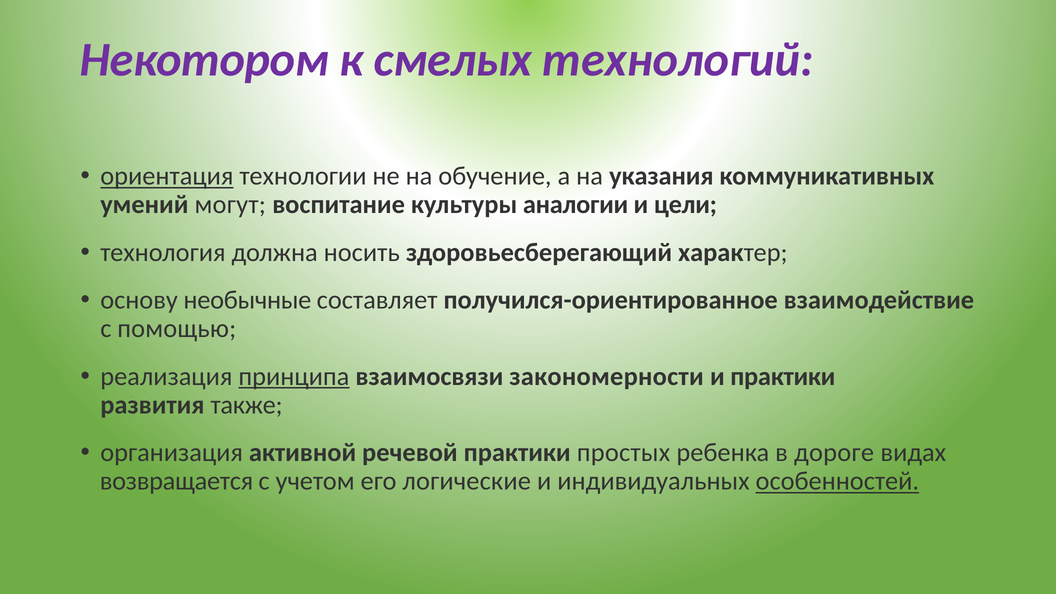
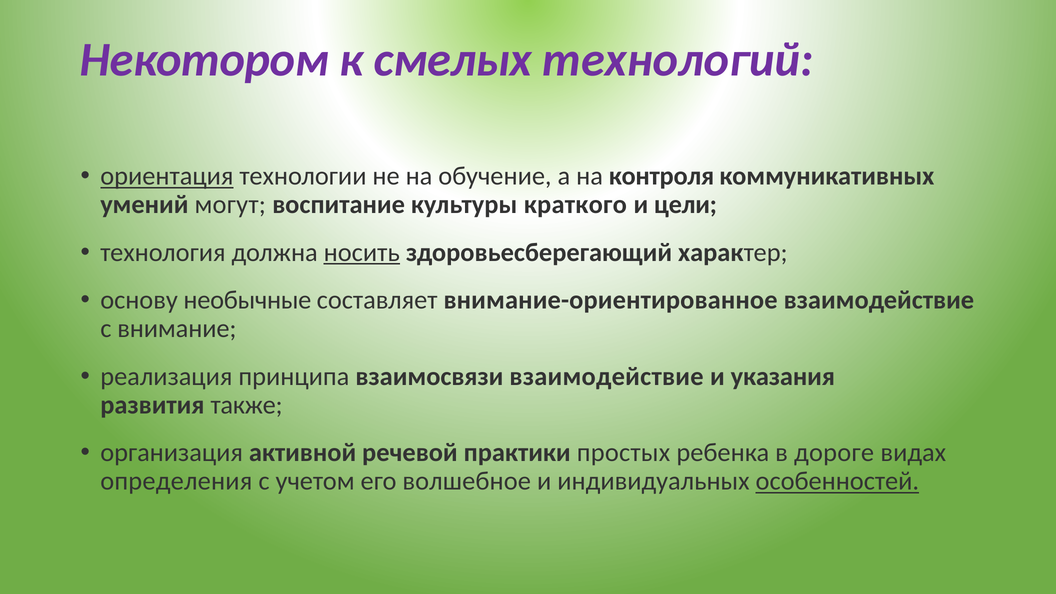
указания: указания -> контроля (661, 176)
аналогии: аналогии -> краткого (575, 205)
носить underline: none -> present (362, 252)
получился-ориентированное: получился-ориентированное -> внимание-ориентированное (611, 300)
помощью: помощью -> внимание (177, 329)
принципа underline: present -> none (294, 376)
взаимосвязи закономерности: закономерности -> взаимодействие (607, 376)
и практики: практики -> указания (783, 376)
возвращается: возвращается -> определения (176, 481)
логические: логические -> волшебное (467, 481)
